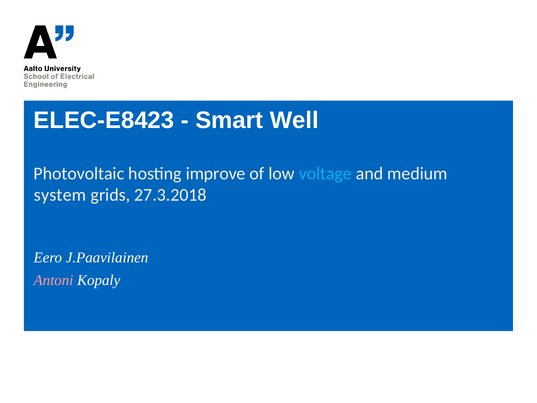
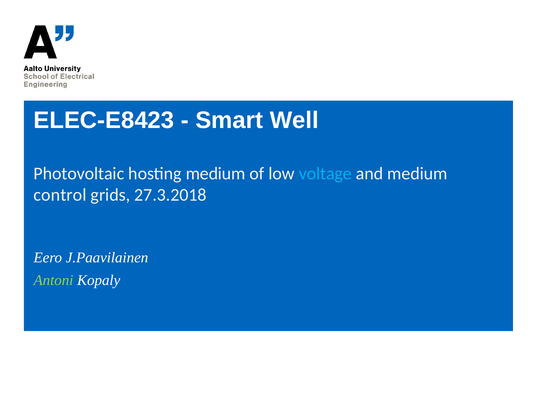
hosting improve: improve -> medium (216, 173)
system: system -> control (60, 195)
Antoni colour: pink -> light green (53, 280)
